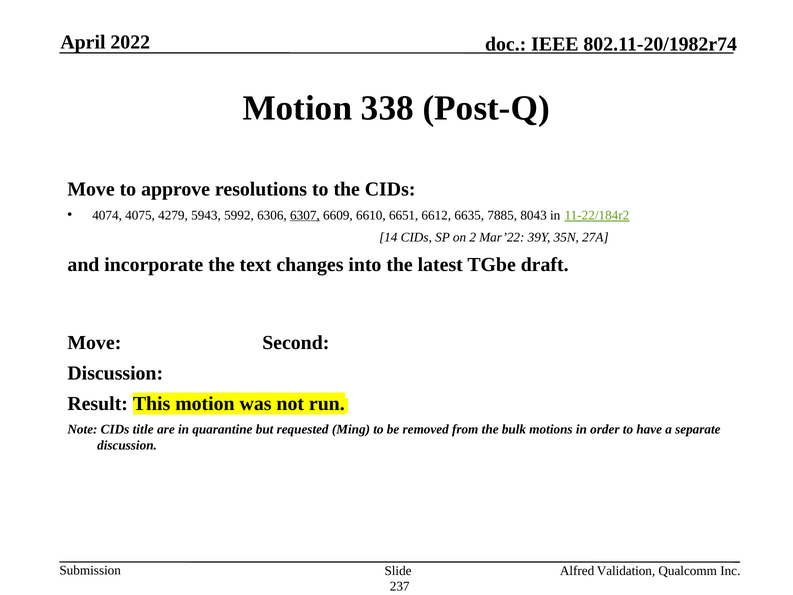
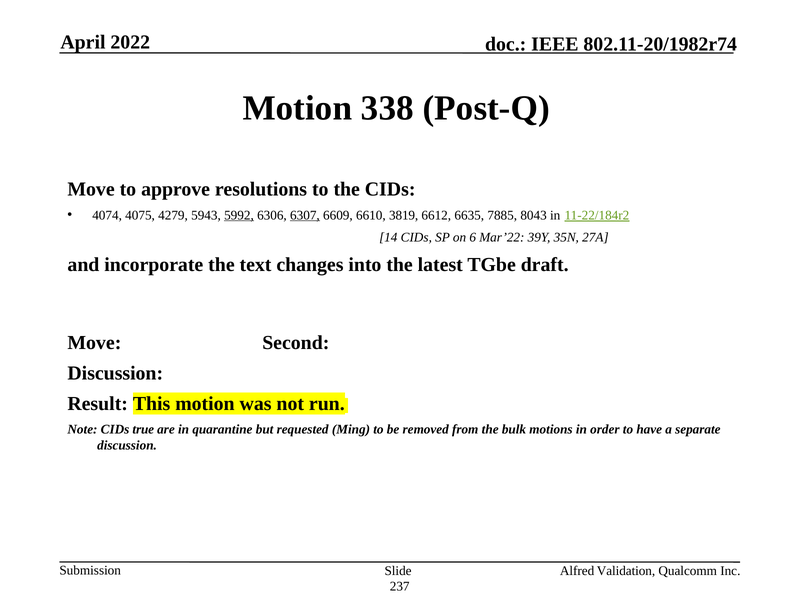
5992 underline: none -> present (239, 215)
6651: 6651 -> 3819 (404, 215)
2: 2 -> 6 (473, 238)
title: title -> true (143, 429)
